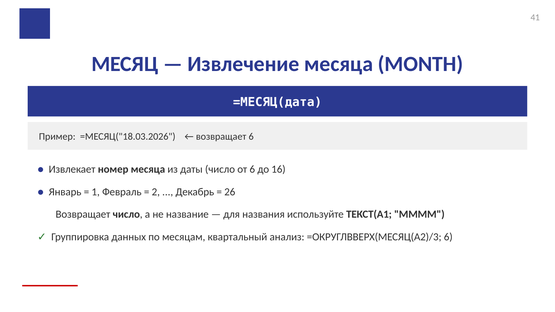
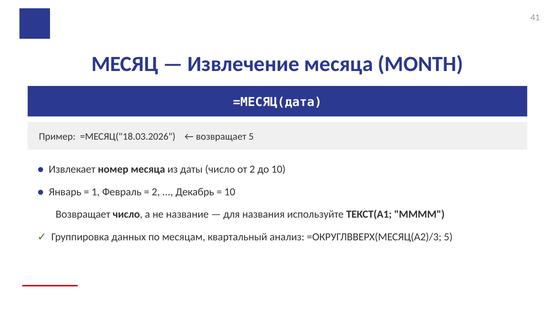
возвращает 6: 6 -> 5 (251, 137)
от 6: 6 -> 2 (252, 169)
до 16: 16 -> 10 (278, 169)
26: 26 -> 10 (230, 192)
=ОКРУГЛВВЕРХ(МЕСЯЦ(A2)/3 6: 6 -> 5 (448, 237)
